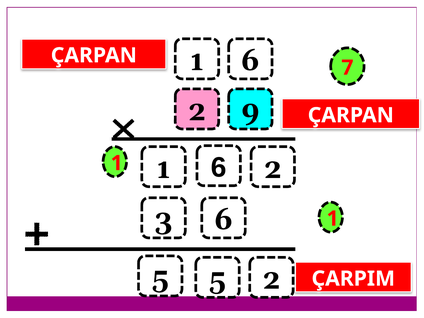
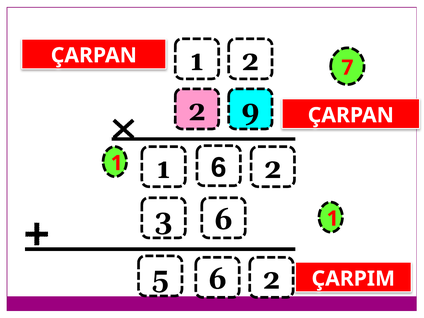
1 6: 6 -> 2 (250, 61)
5 5: 5 -> 6 (218, 279)
